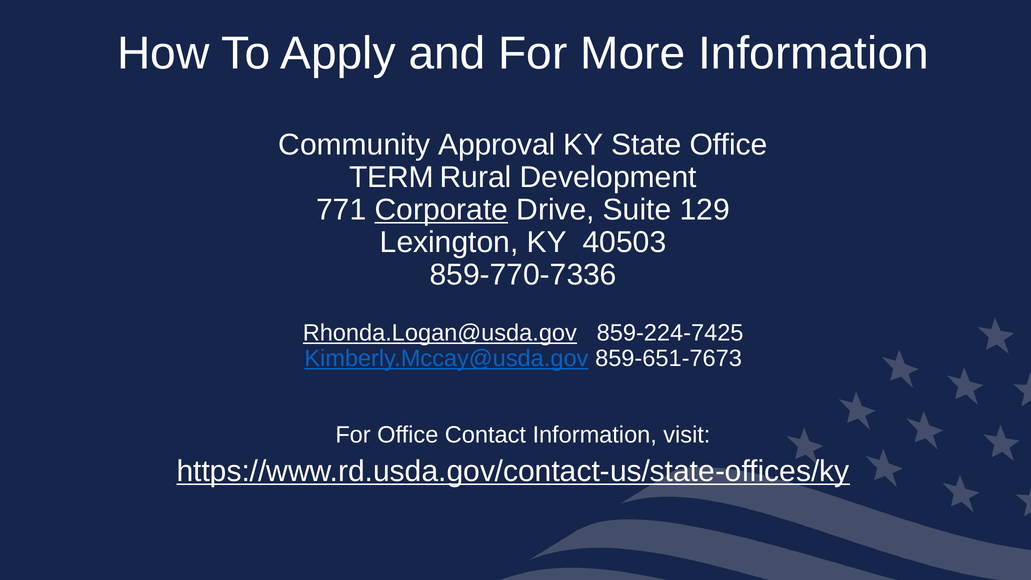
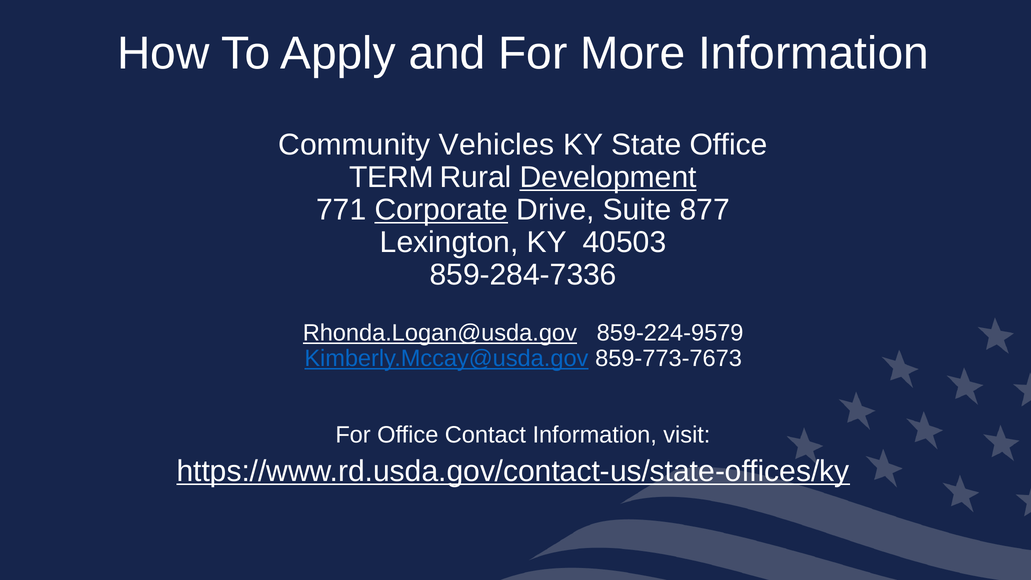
Approval: Approval -> Vehicles (497, 145)
Development underline: none -> present (608, 177)
129: 129 -> 877 (705, 210)
859-770-7336: 859-770-7336 -> 859-284-7336 (523, 275)
859-224-7425: 859-224-7425 -> 859-224-9579 (670, 333)
859-651-7673: 859-651-7673 -> 859-773-7673 (669, 358)
